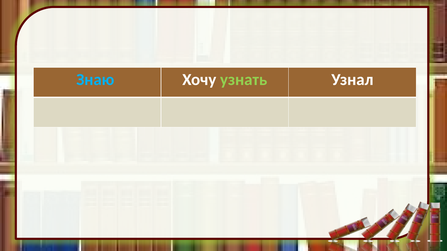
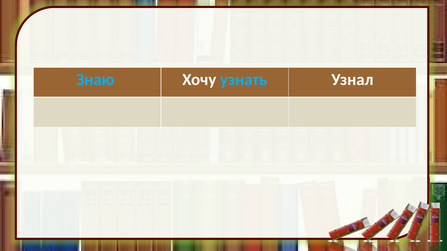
узнать colour: light green -> light blue (244, 80)
